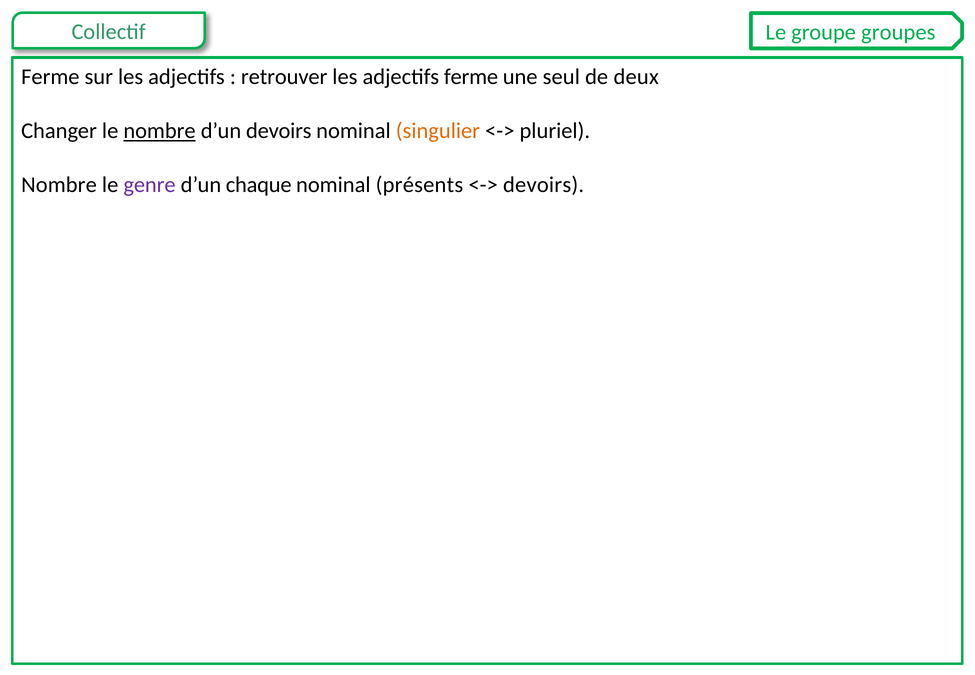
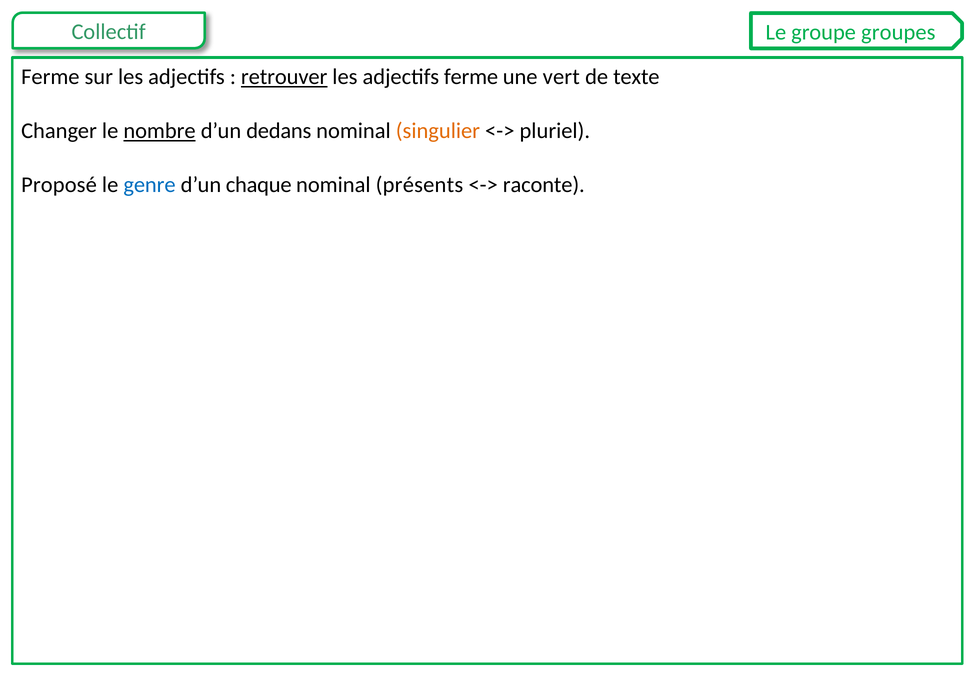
retrouver underline: none -> present (284, 77)
seul: seul -> vert (561, 77)
deux: deux -> texte (636, 77)
d’un devoirs: devoirs -> dedans (279, 131)
Nombre: Nombre -> Proposé (59, 185)
genre colour: purple -> blue (150, 185)
devoirs: devoirs -> raconte (544, 185)
